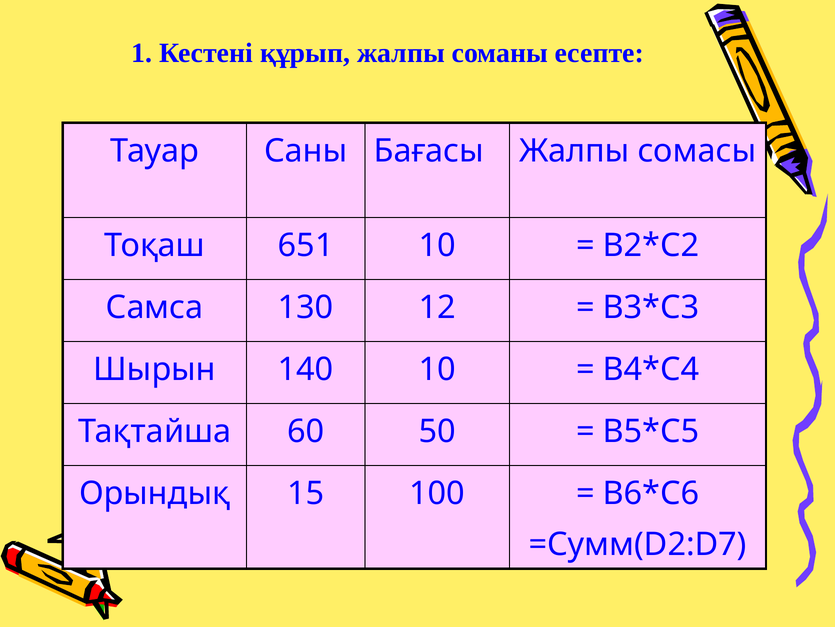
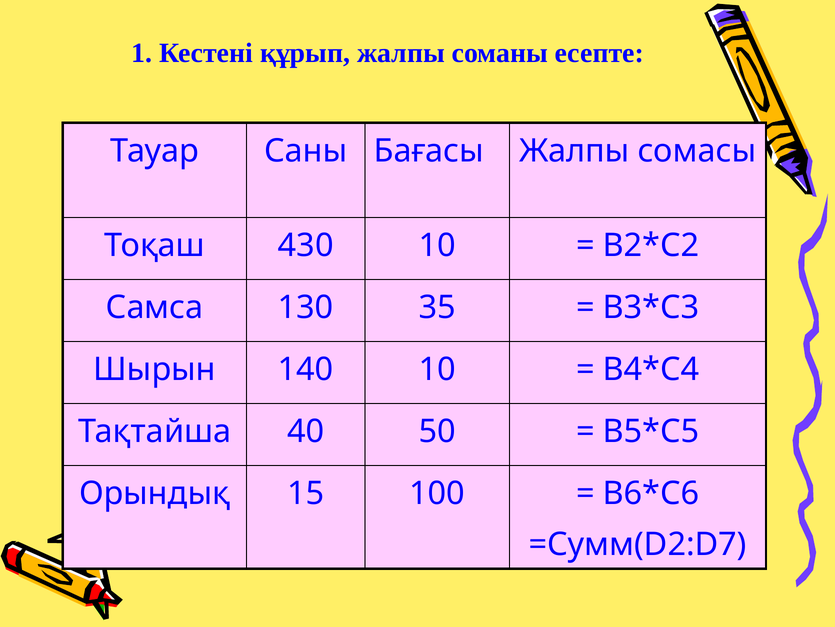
651: 651 -> 430 (306, 245)
12: 12 -> 35 (437, 307)
60: 60 -> 40 (306, 431)
